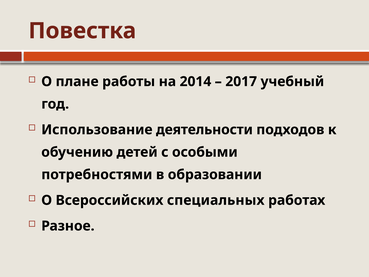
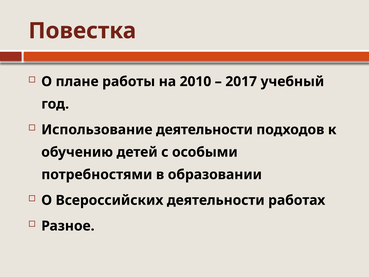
2014: 2014 -> 2010 (195, 81)
Всероссийских специальных: специальных -> деятельности (216, 200)
